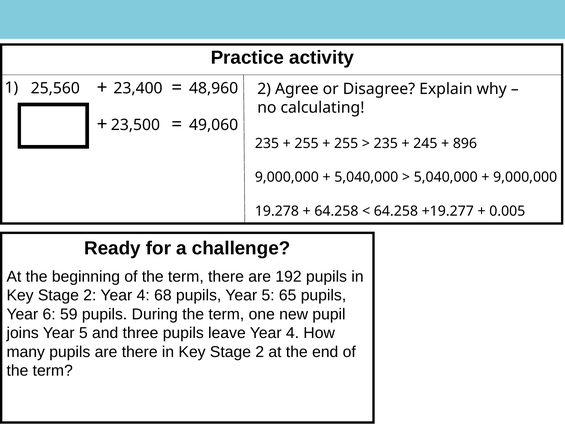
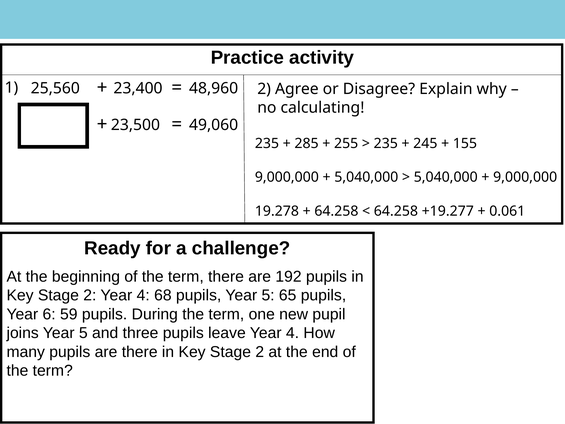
255: 255 -> 285 (307, 143)
896: 896 -> 155 (465, 143)
0.005: 0.005 -> 0.061 (507, 211)
